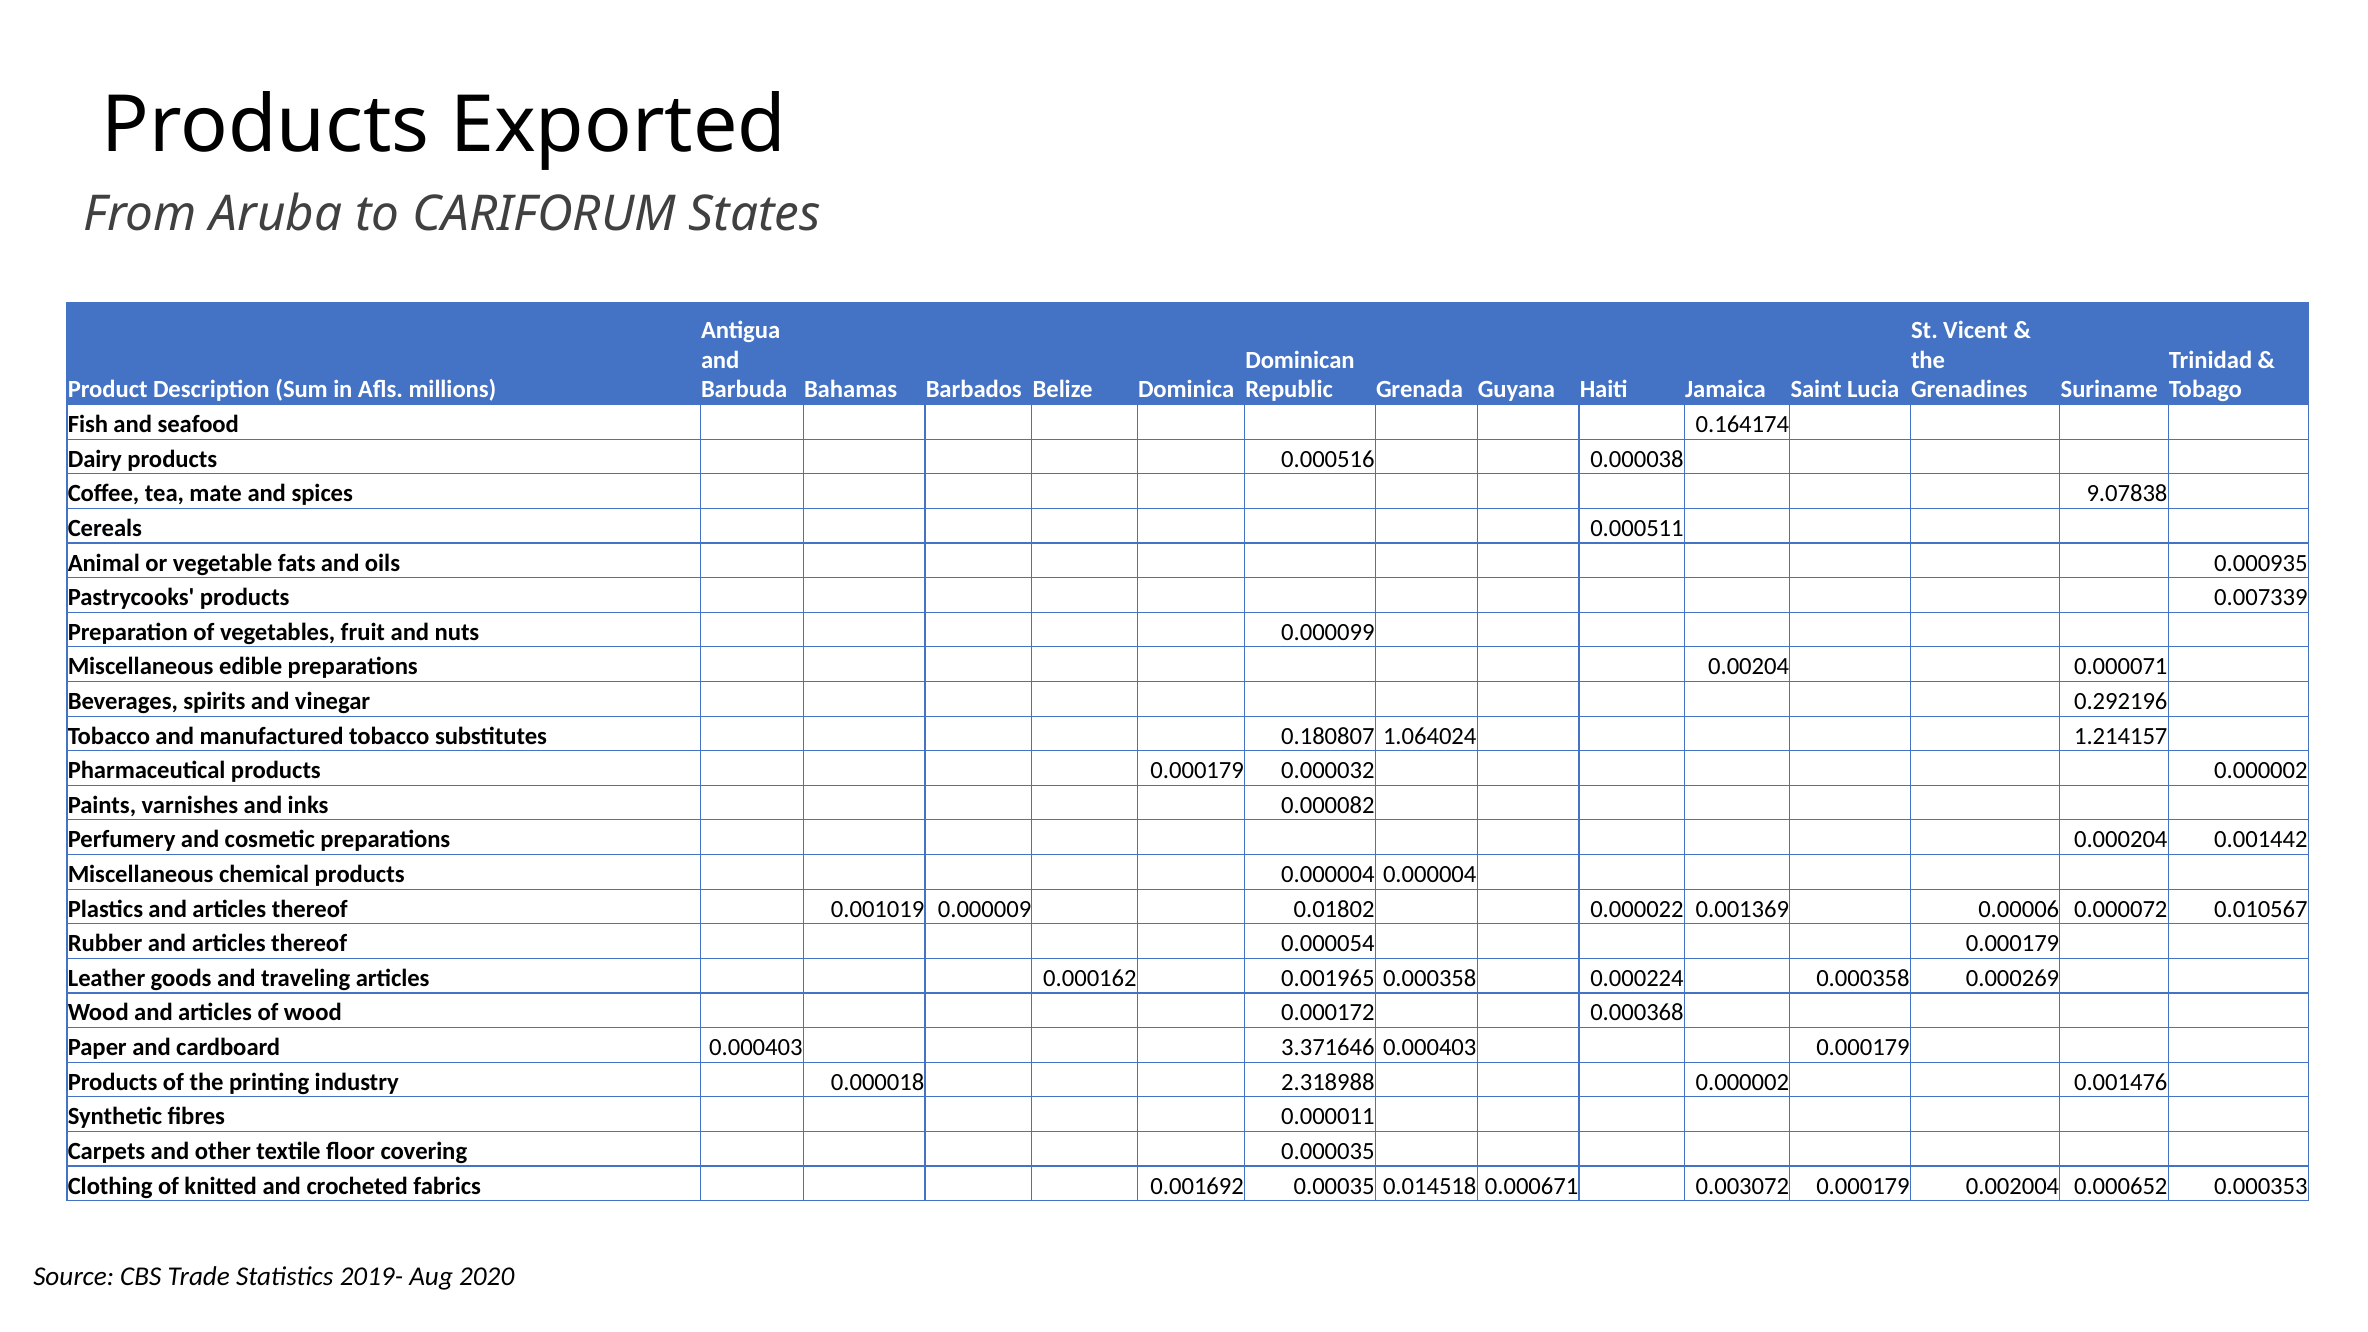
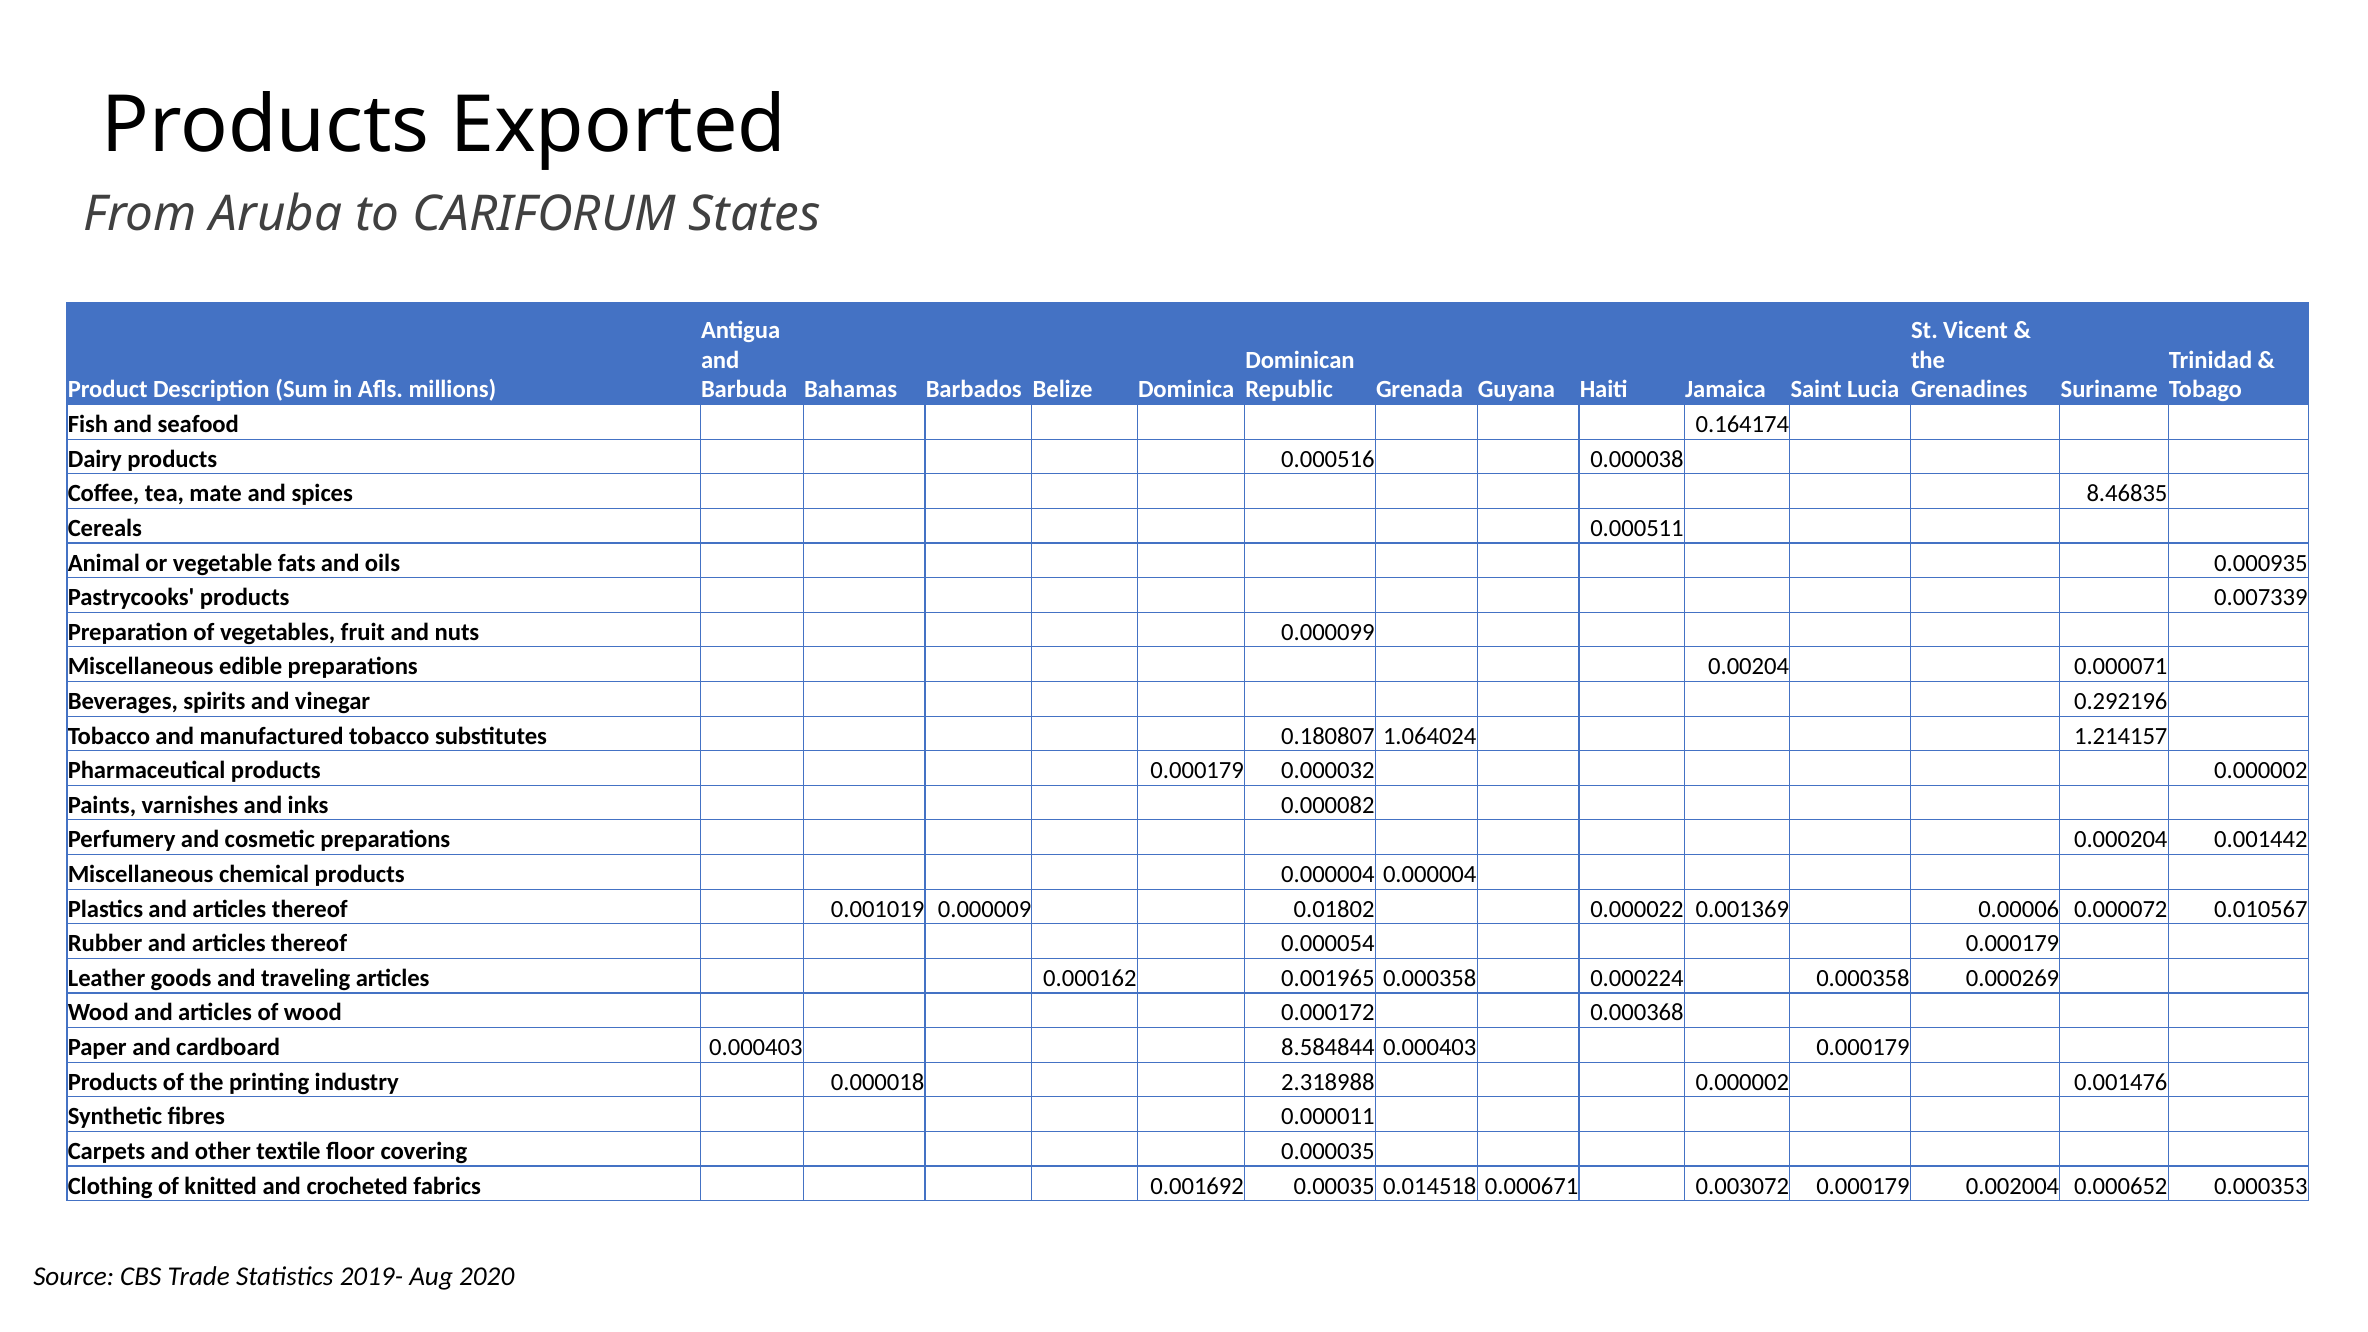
9.07838: 9.07838 -> 8.46835 (2127, 494)
3.371646: 3.371646 -> 8.584844 (1328, 1047)
